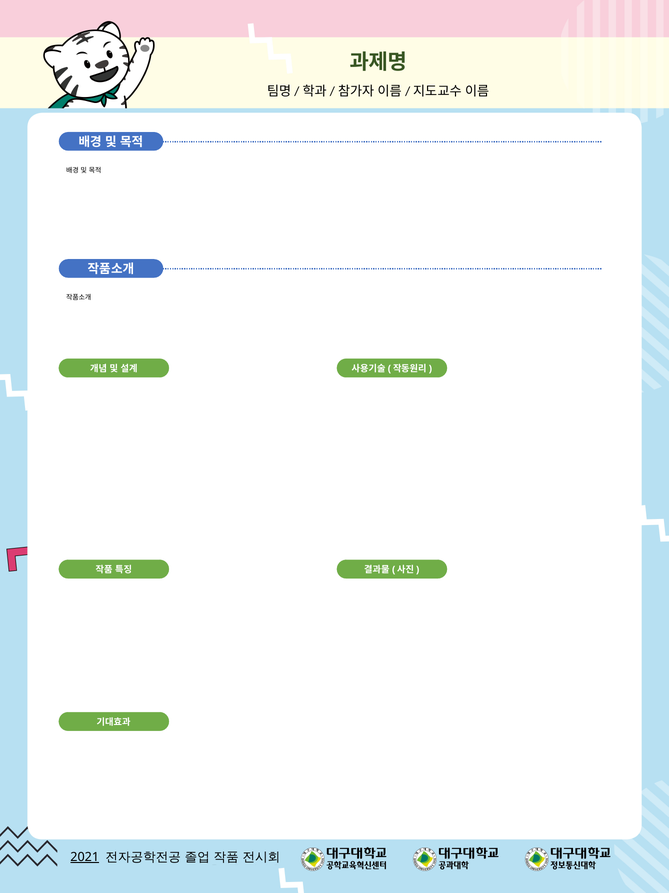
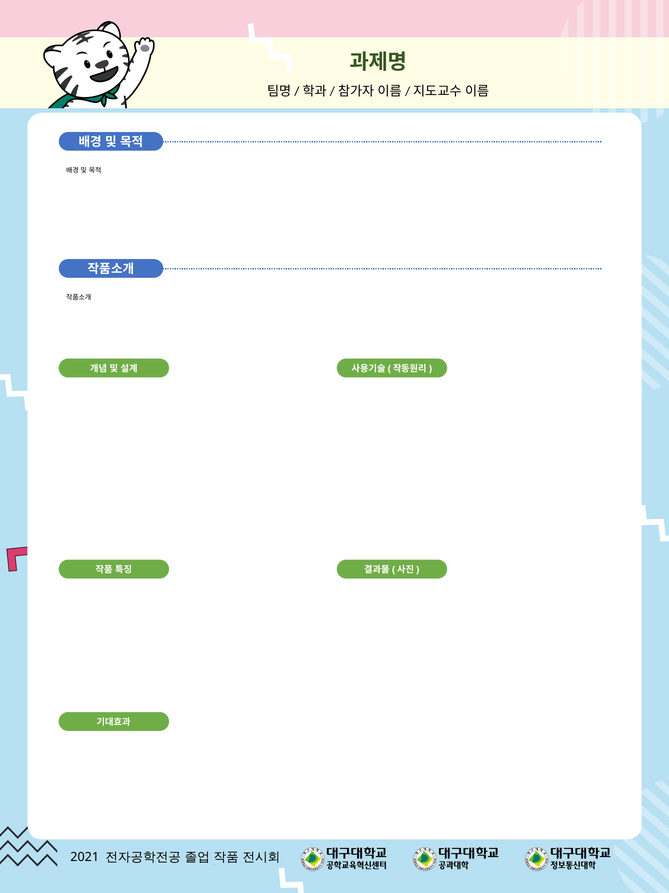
2021 underline: present -> none (85, 856)
